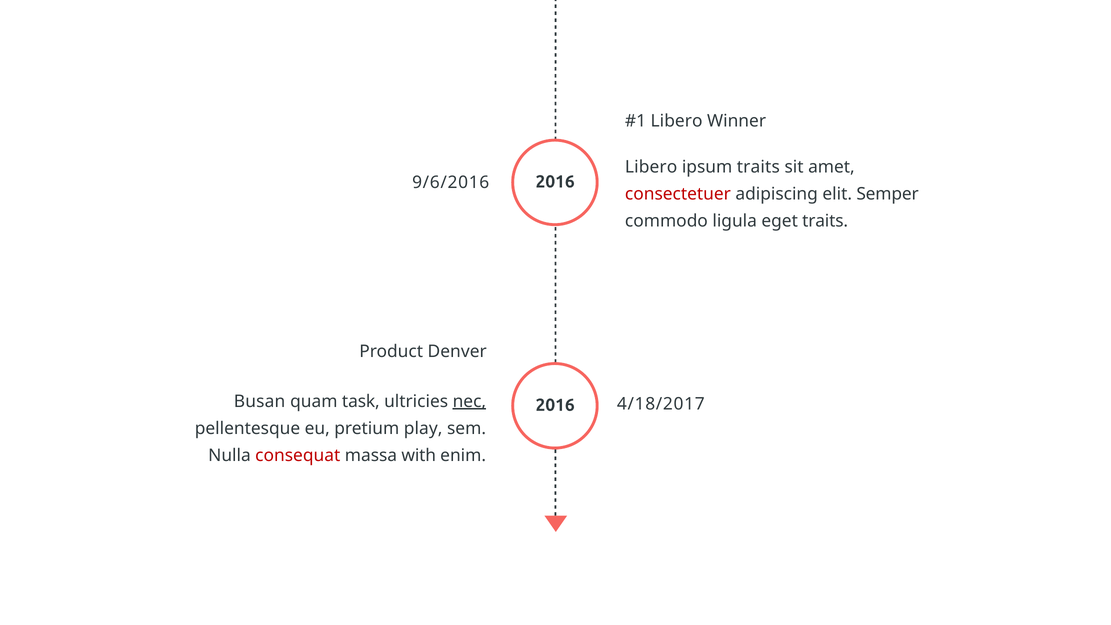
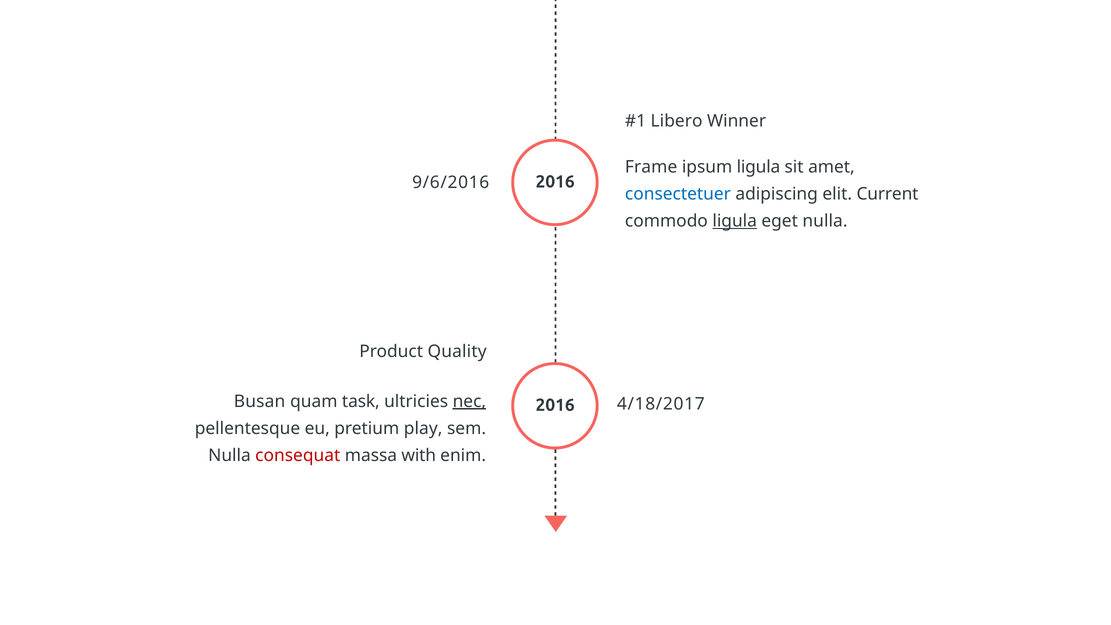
Libero: Libero -> Frame (651, 167)
ipsum traits: traits -> ligula (758, 167)
consectetuer colour: red -> blue (678, 194)
Semper: Semper -> Current (888, 194)
ligula underline: none -> present (735, 221)
eget traits: traits -> nulla (825, 221)
Denver: Denver -> Quality (457, 351)
